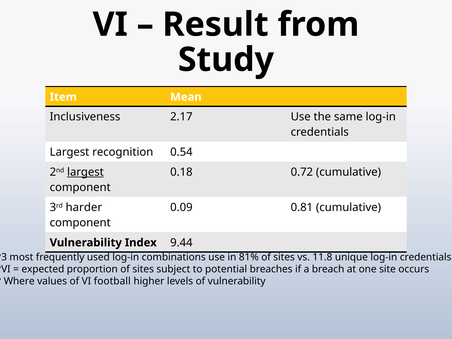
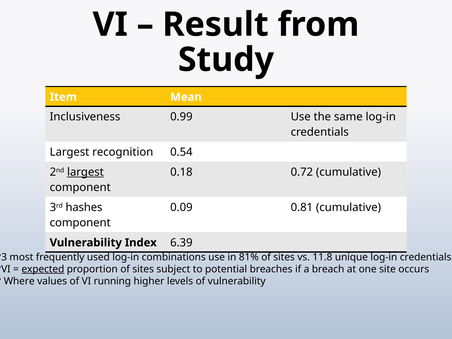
2.17: 2.17 -> 0.99 (181, 117)
harder: harder -> hashes (84, 207)
9.44: 9.44 -> 6.39 (181, 243)
expected underline: none -> present (43, 269)
football: football -> running (112, 281)
